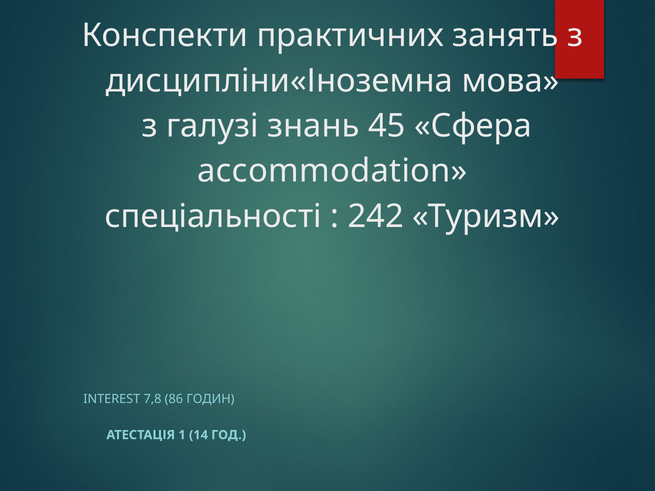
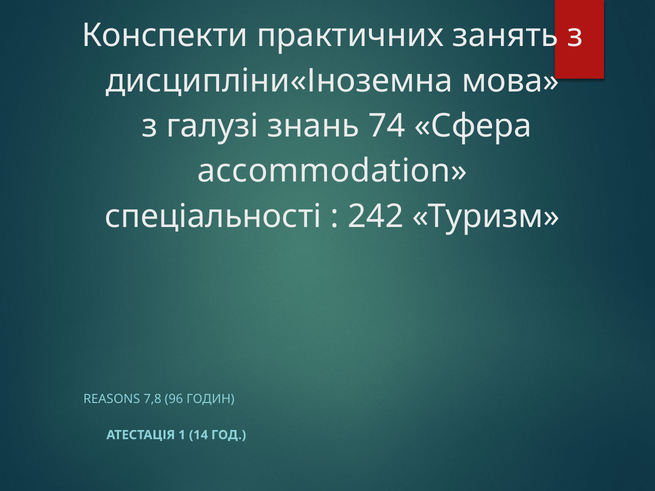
45: 45 -> 74 (387, 126)
INTEREST: INTEREST -> REASONS (112, 399)
86: 86 -> 96 (174, 399)
